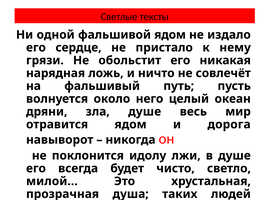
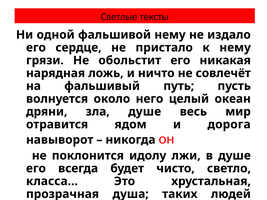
фальшивой ядом: ядом -> нему (170, 35)
милой: милой -> класса (52, 181)
